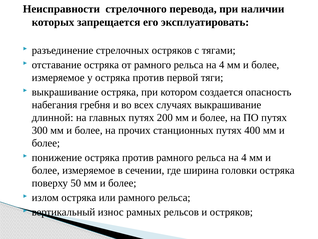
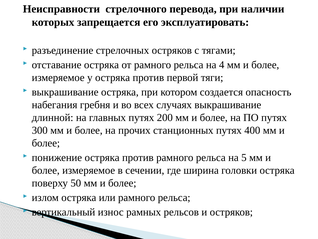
4: 4 -> 5 (244, 157)
